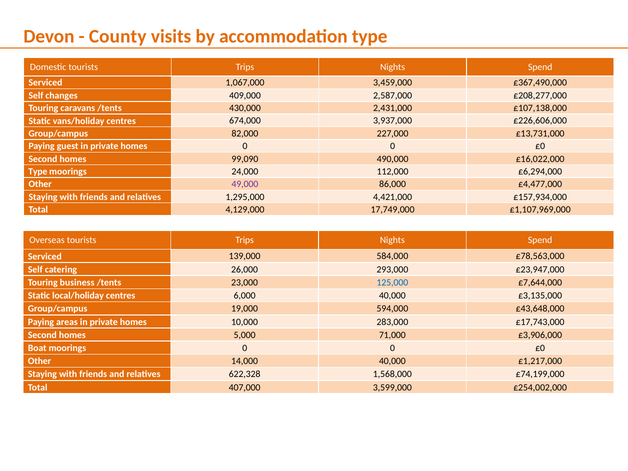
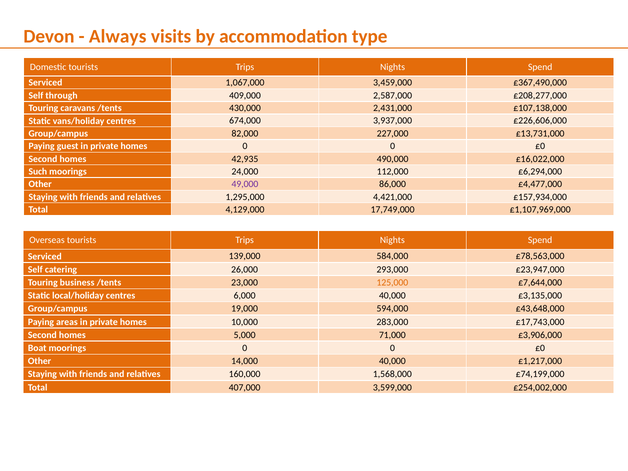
County: County -> Always (118, 36)
changes: changes -> through (62, 96)
99,090: 99,090 -> 42,935 (245, 159)
Type: Type -> Such (38, 172)
125,000 colour: blue -> orange (392, 283)
622,328: 622,328 -> 160,000 (245, 374)
